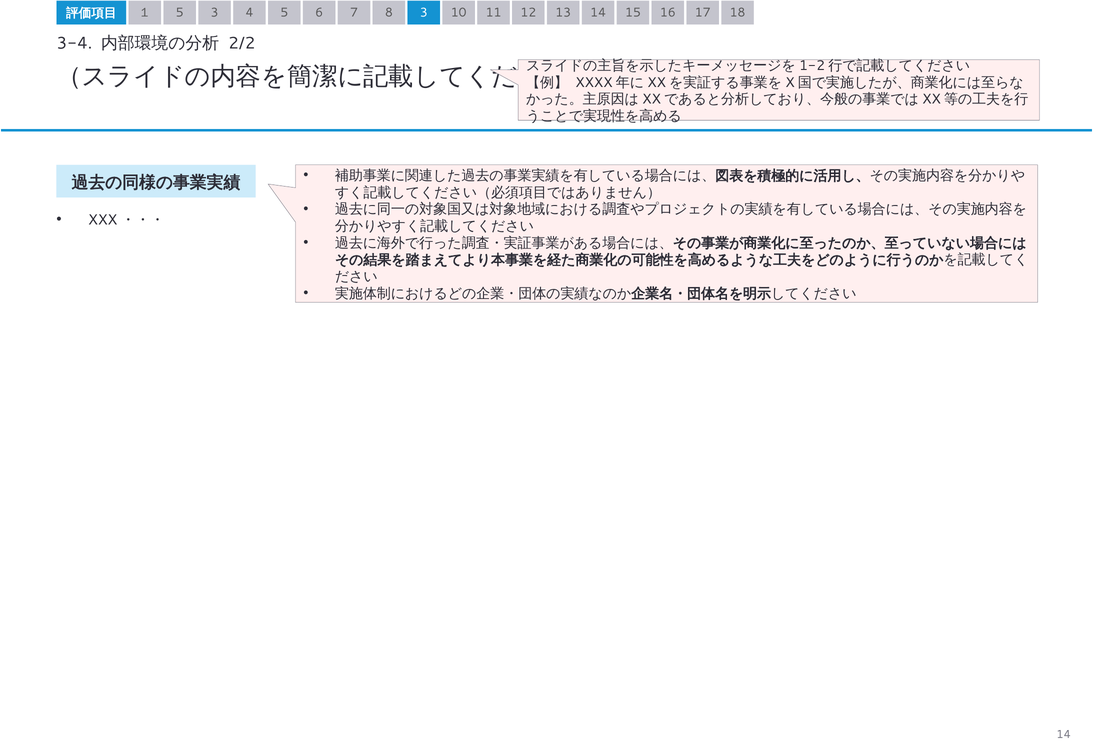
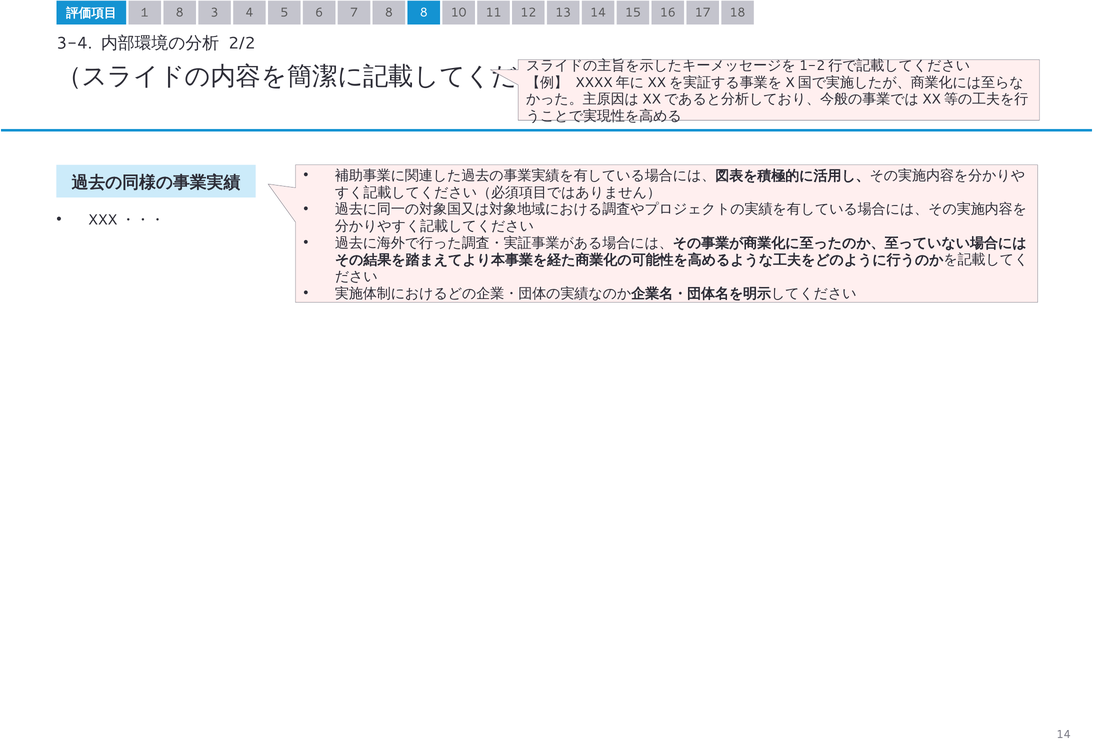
１ 5: 5 -> 8 (180, 13)
8 3: 3 -> 8 (424, 13)
